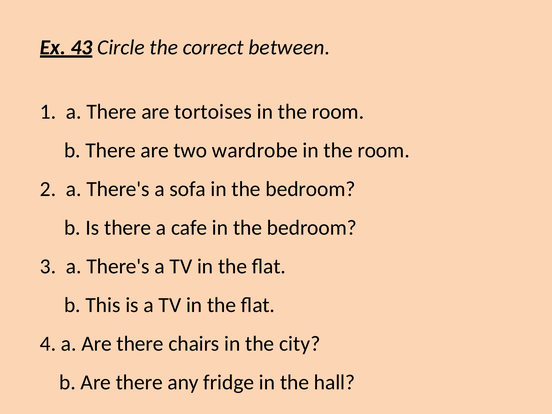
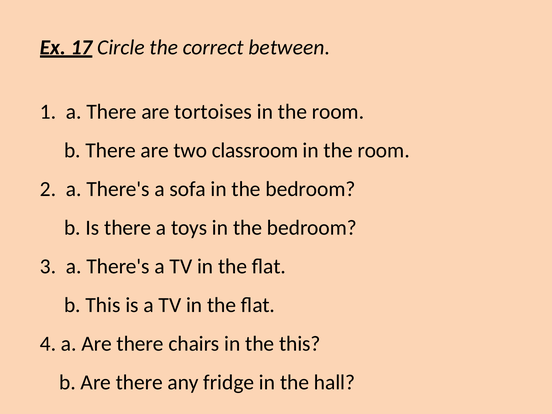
43: 43 -> 17 (82, 47)
wardrobe: wardrobe -> classroom (255, 150)
cafe: cafe -> toys (189, 228)
the city: city -> this (300, 344)
